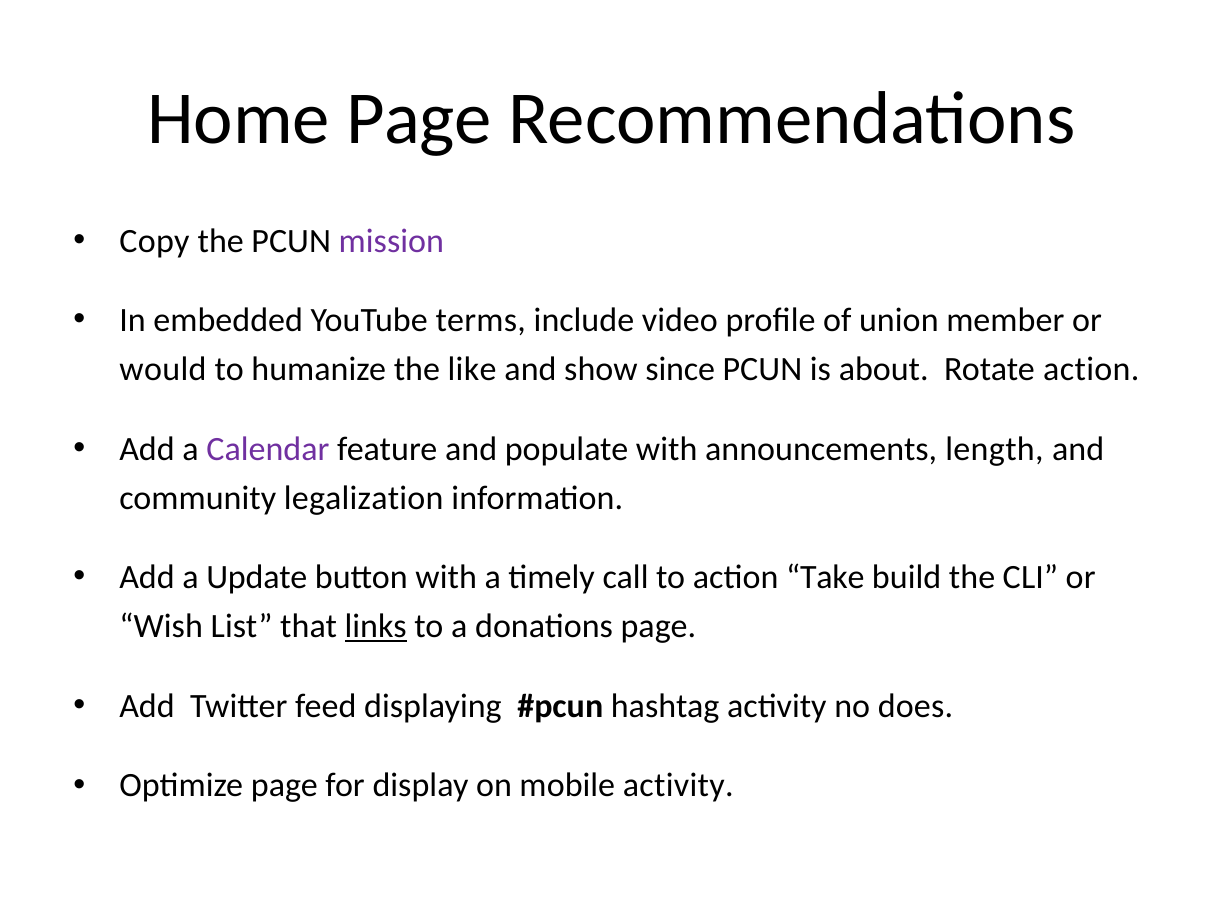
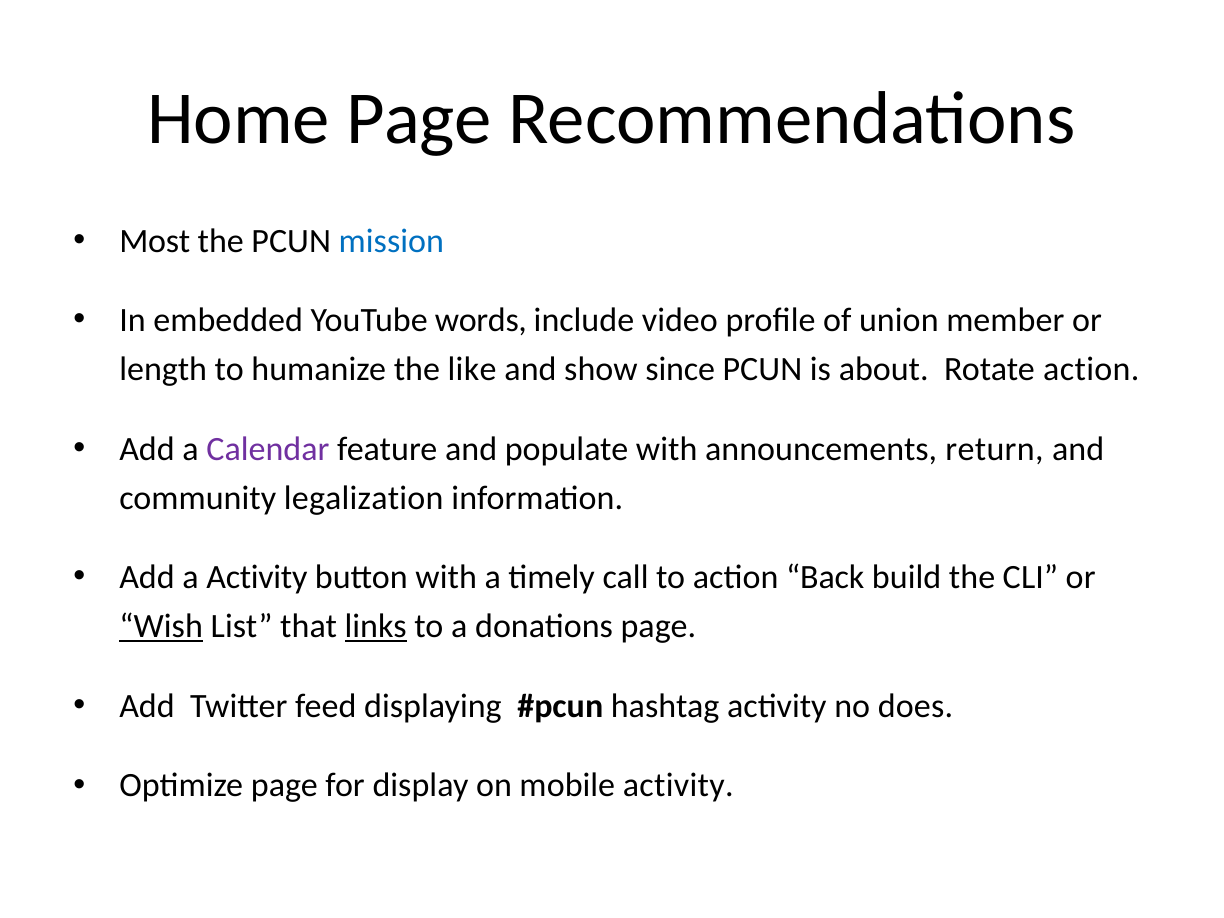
Copy: Copy -> Most (155, 241)
mission colour: purple -> blue (391, 241)
terms: terms -> words (481, 321)
would: would -> length (163, 370)
length: length -> return (994, 449)
a Update: Update -> Activity (257, 578)
Take: Take -> Back (825, 578)
Wish underline: none -> present (161, 627)
